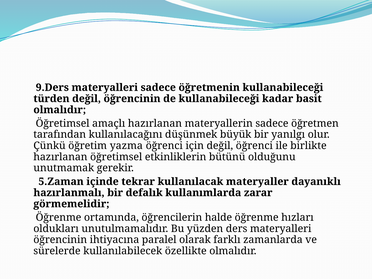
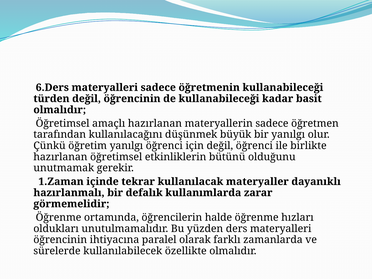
9.Ders: 9.Ders -> 6.Ders (52, 87)
öğretim yazma: yazma -> yanılgı (126, 146)
5.Zaman: 5.Zaman -> 1.Zaman (61, 182)
